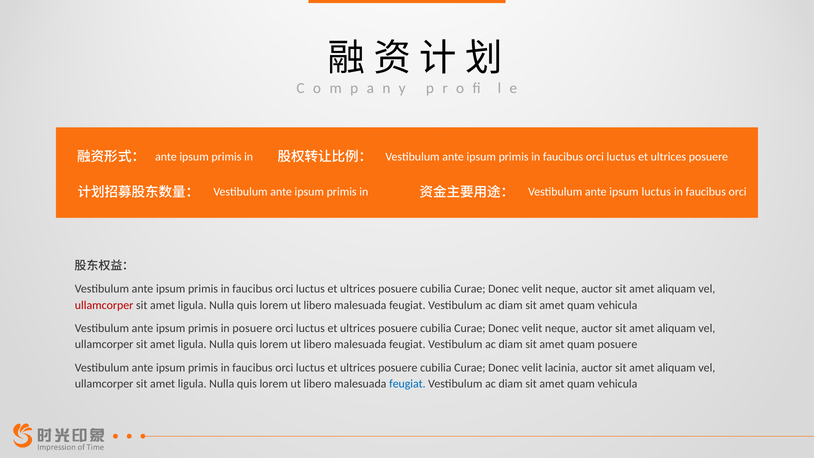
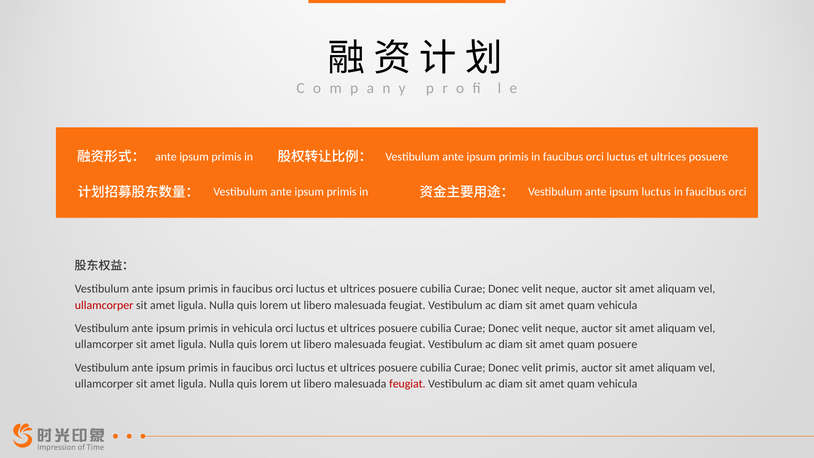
in posuere: posuere -> vehicula (252, 328)
velit lacinia: lacinia -> primis (562, 367)
feugiat colour: blue -> red (407, 384)
